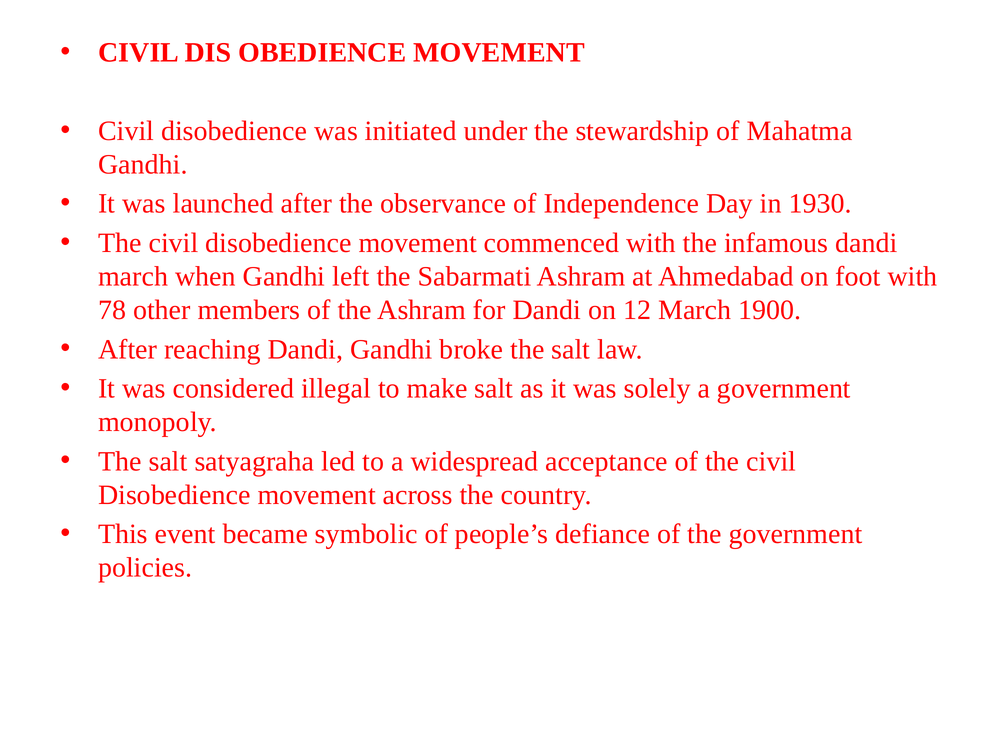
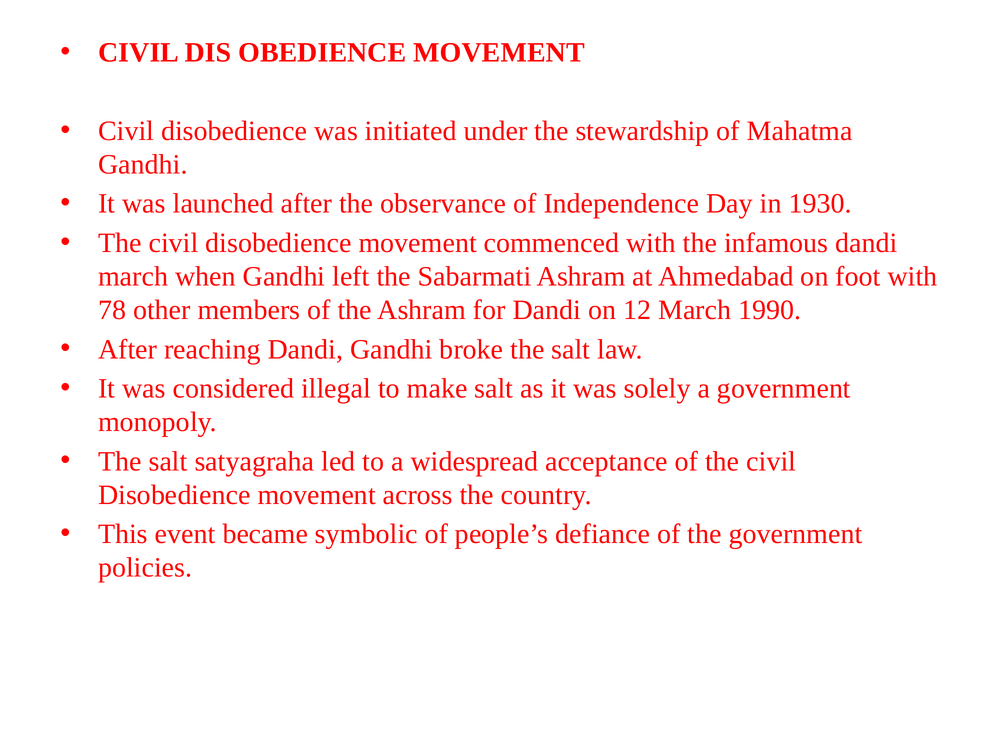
1900: 1900 -> 1990 (770, 310)
